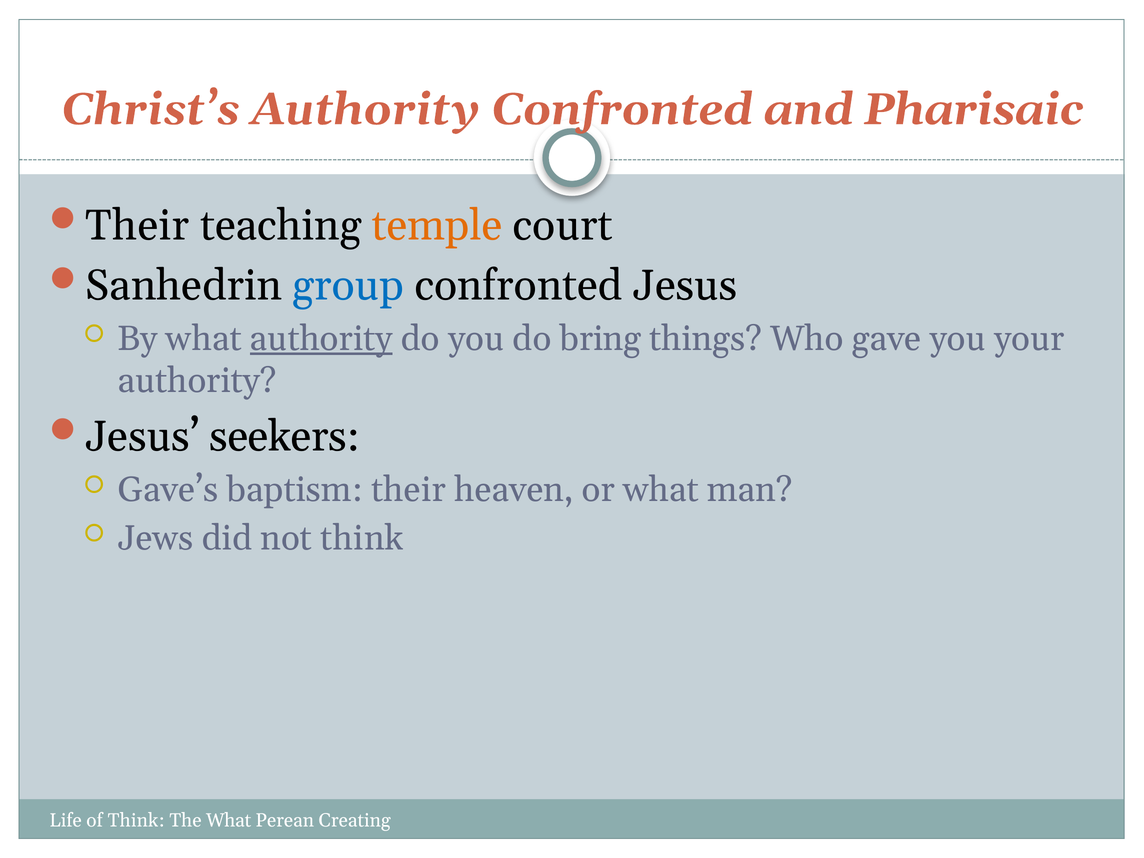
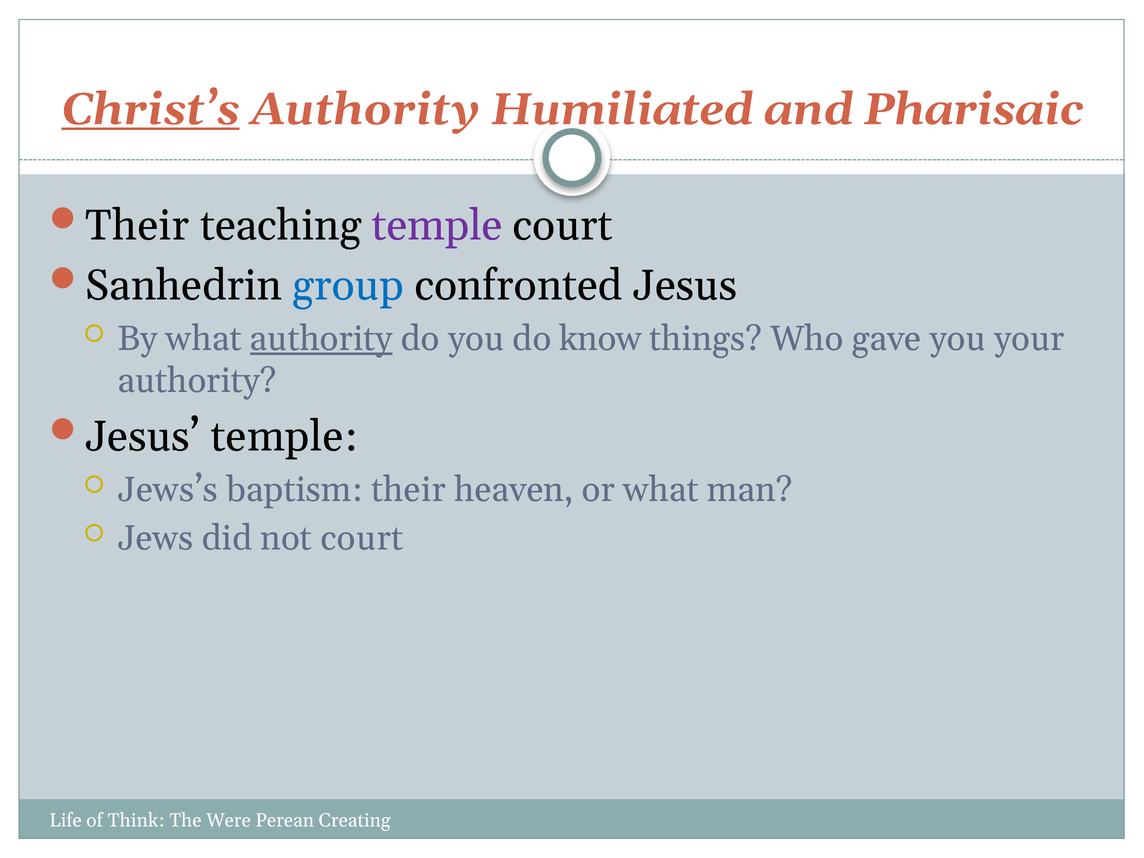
Christ’s underline: none -> present (150, 109)
Authority Confronted: Confronted -> Humiliated (622, 109)
temple colour: orange -> purple (437, 225)
bring: bring -> know (600, 339)
Jesus seekers: seekers -> temple (284, 436)
Gave’s: Gave’s -> Jews’s (168, 490)
not think: think -> court (362, 538)
The What: What -> Were (228, 820)
